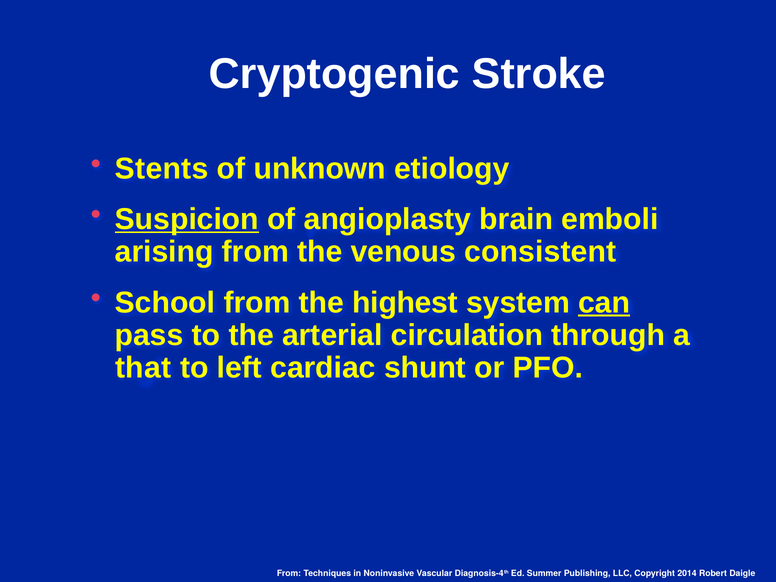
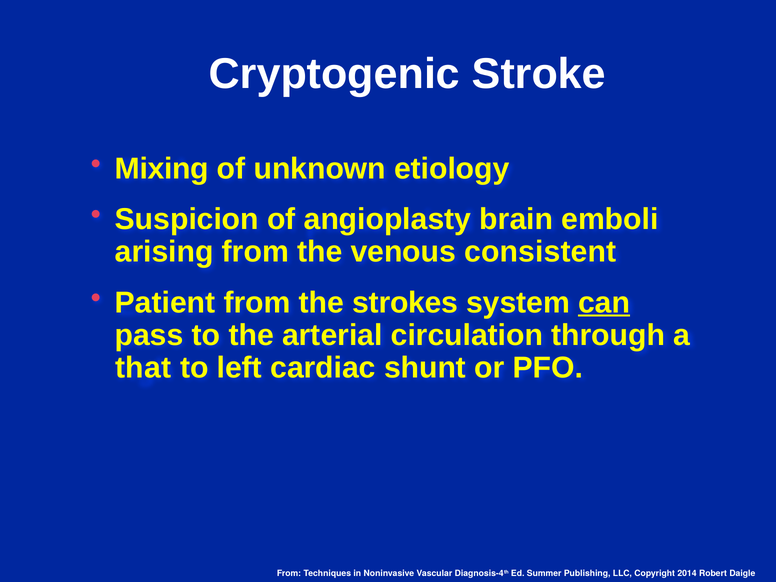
Stents: Stents -> Mixing (162, 169)
Suspicion underline: present -> none (187, 219)
School: School -> Patient (165, 303)
highest: highest -> strokes (405, 303)
